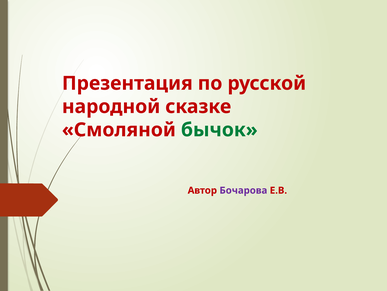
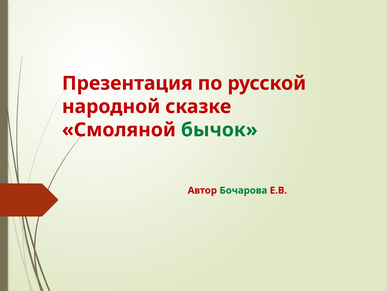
Бочарова colour: purple -> green (243, 190)
